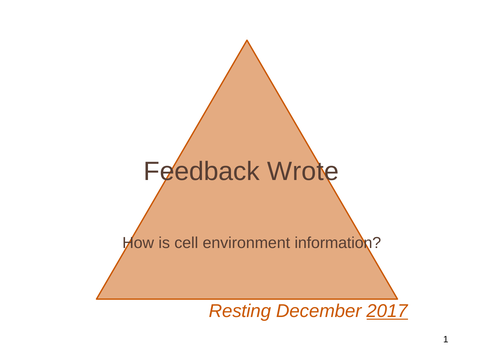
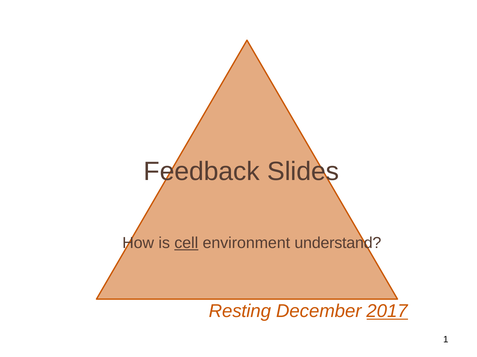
Wrote: Wrote -> Slides (303, 172)
cell underline: none -> present (186, 244)
information: information -> understand (338, 244)
